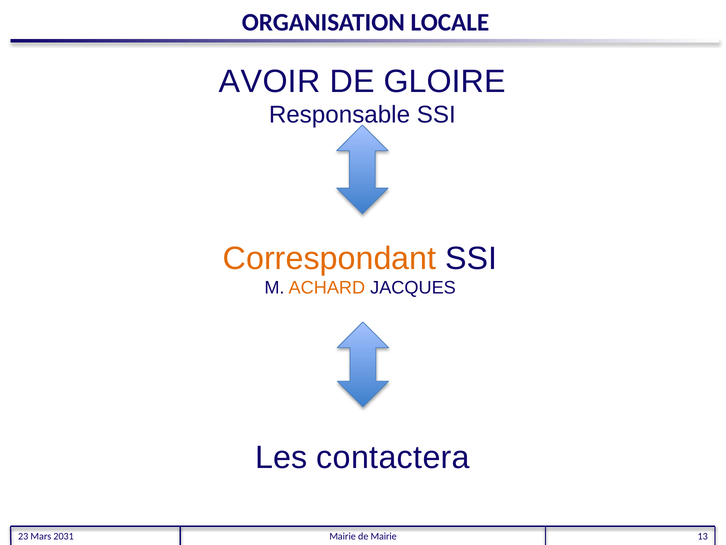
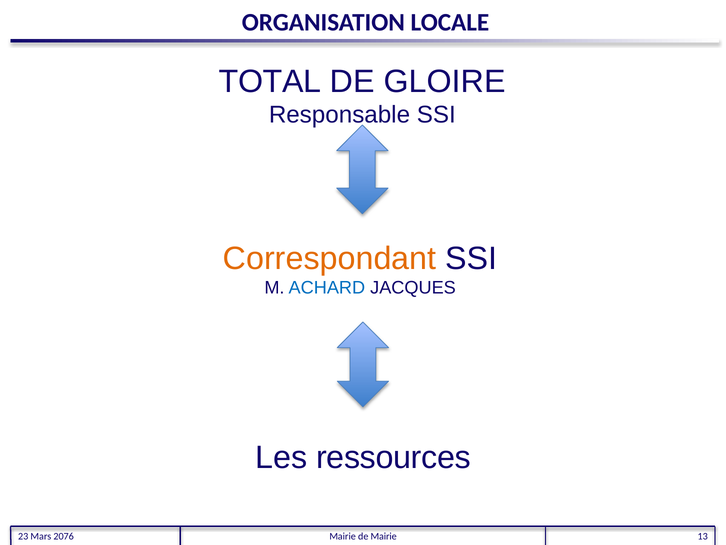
AVOIR: AVOIR -> TOTAL (270, 82)
ACHARD colour: orange -> blue (327, 287)
contactera: contactera -> ressources (393, 457)
2031: 2031 -> 2076 (64, 536)
